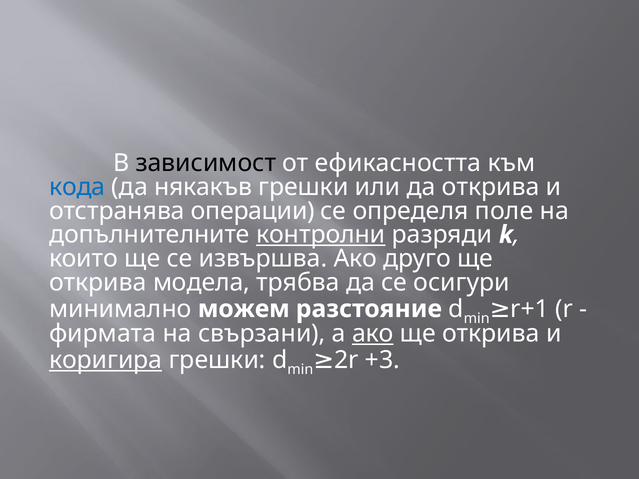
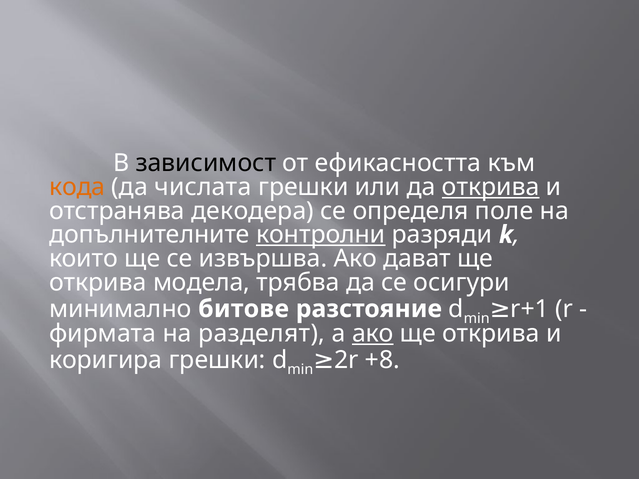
кода colour: blue -> orange (77, 187)
някакъв: някакъв -> числата (203, 187)
открива underline: none -> present (491, 187)
операции: операции -> декодера (253, 211)
друго: друго -> дават (417, 259)
можем: можем -> битове (244, 309)
свързани: свързани -> разделят (262, 334)
коригира underline: present -> none (106, 360)
+3: +3 -> +8 (382, 360)
